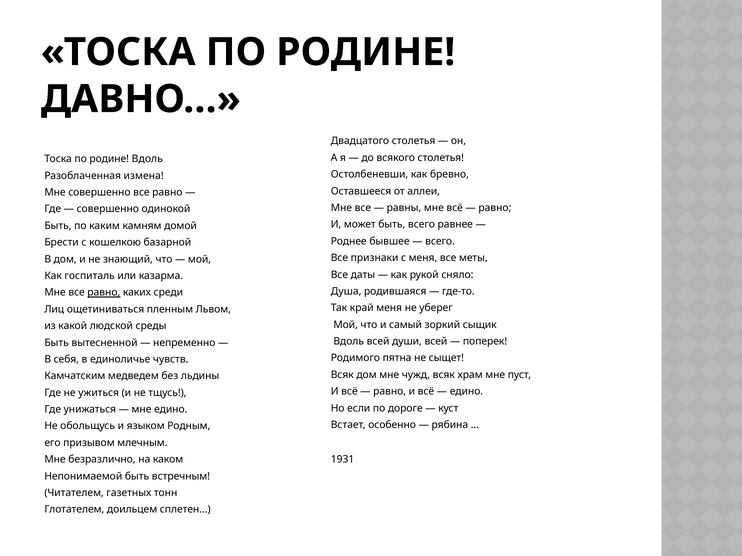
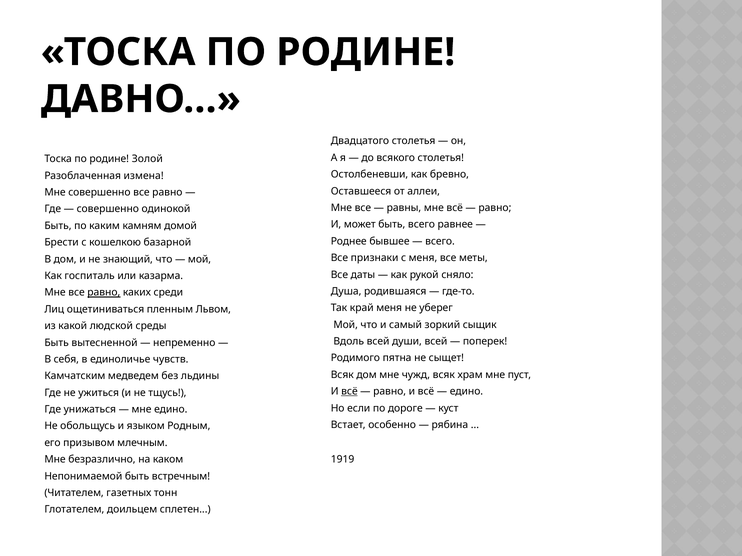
родине Вдоль: Вдоль -> Золой (147, 159)
всё underline: none -> present (349, 392)
1931: 1931 -> 1919 (343, 460)
